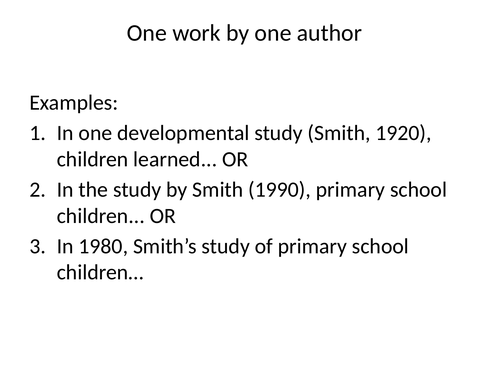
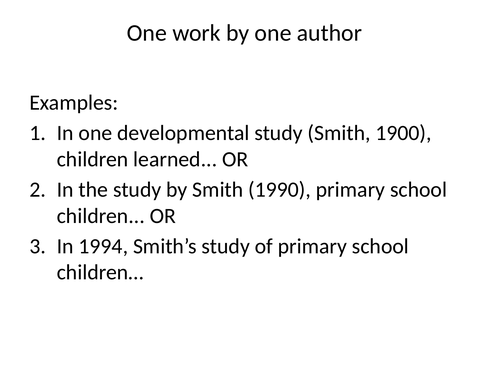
1920: 1920 -> 1900 (404, 133)
1980: 1980 -> 1994 (103, 246)
